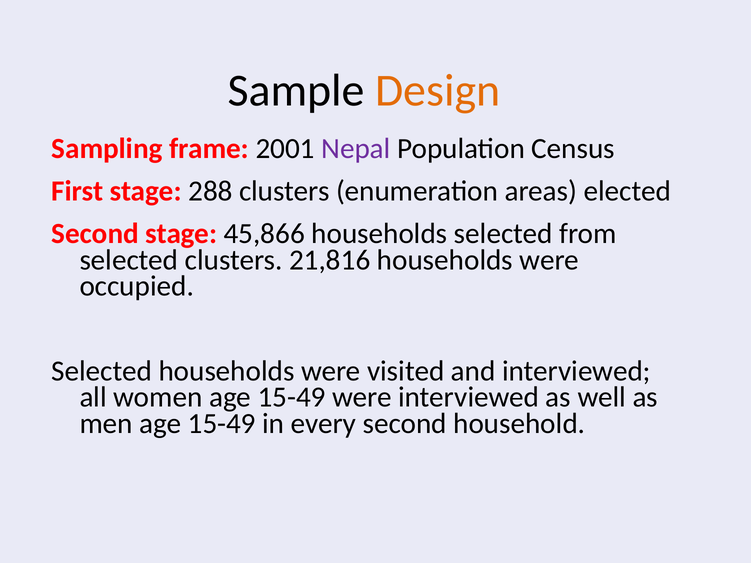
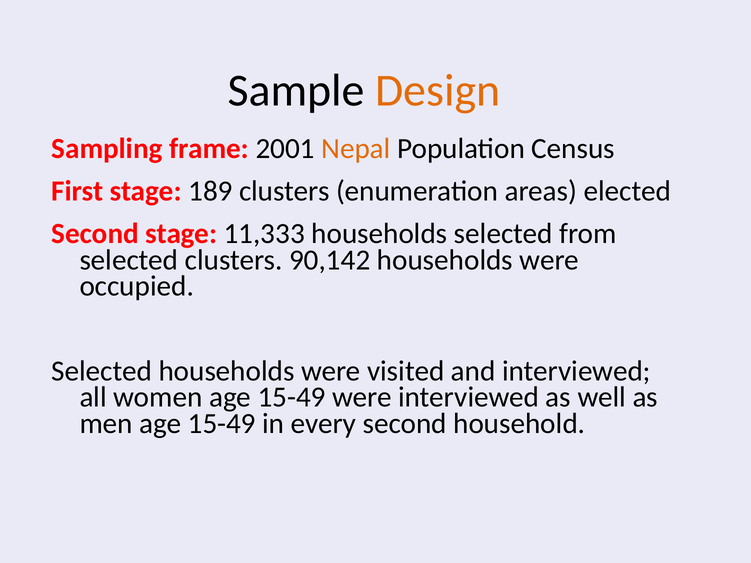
Nepal colour: purple -> orange (356, 149)
288: 288 -> 189 (210, 191)
45,866: 45,866 -> 11,333 (264, 234)
21,816: 21,816 -> 90,142 (330, 260)
